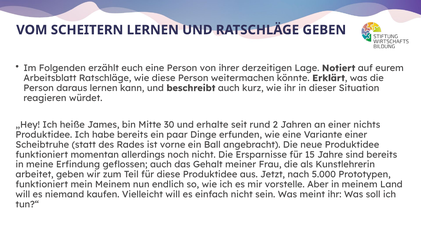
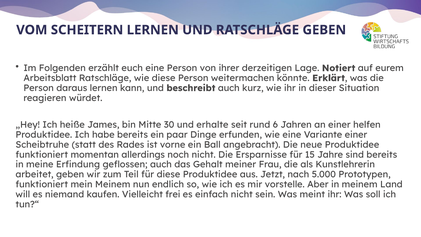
2: 2 -> 6 (275, 125)
nichts: nichts -> helfen (367, 125)
Vielleicht will: will -> frei (173, 194)
